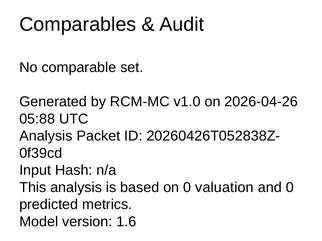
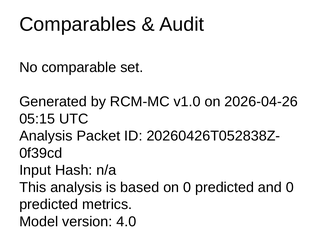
05:88: 05:88 -> 05:15 (37, 119)
on 0 valuation: valuation -> predicted (225, 188)
1.6: 1.6 -> 4.0 (126, 222)
